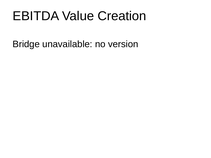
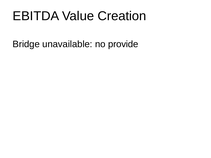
version: version -> provide (123, 44)
